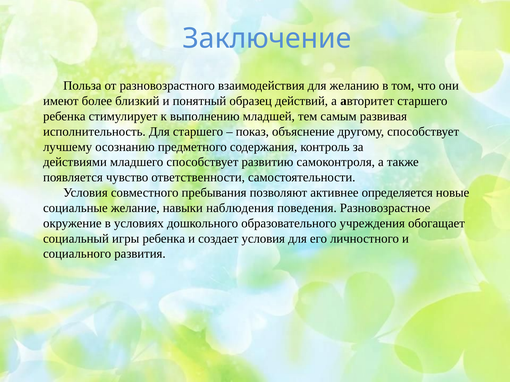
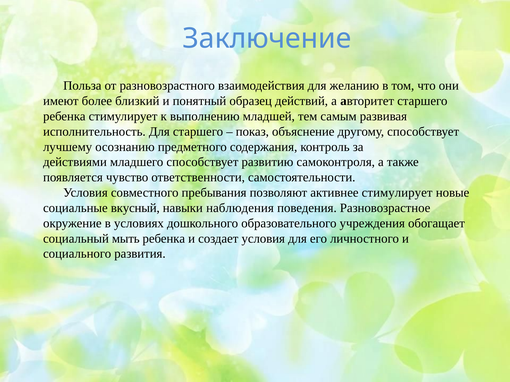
активнее определяется: определяется -> стимулирует (397, 193)
желание: желание -> вкусный (135, 208)
игры: игры -> мыть (126, 239)
